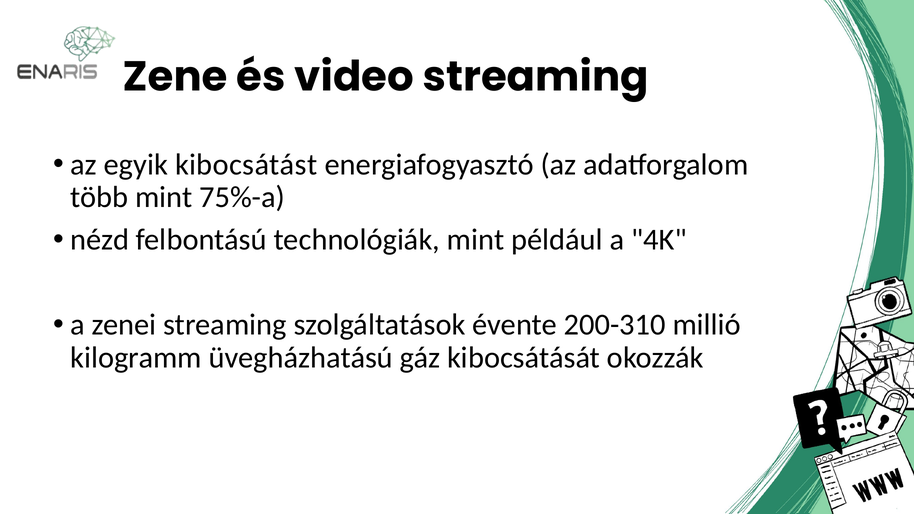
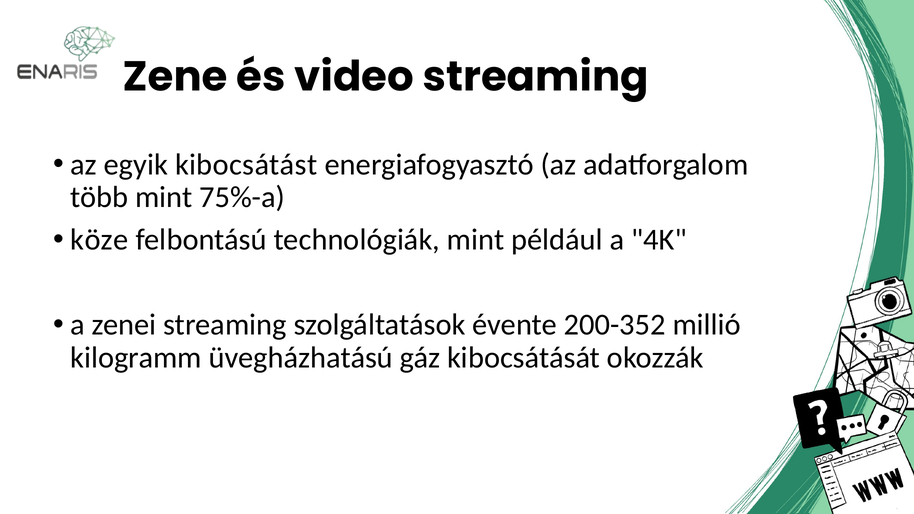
nézd: nézd -> köze (99, 240)
200-310: 200-310 -> 200-352 (615, 325)
